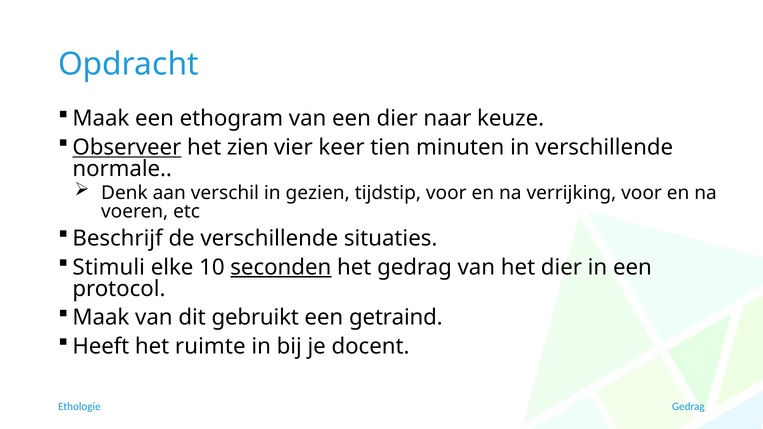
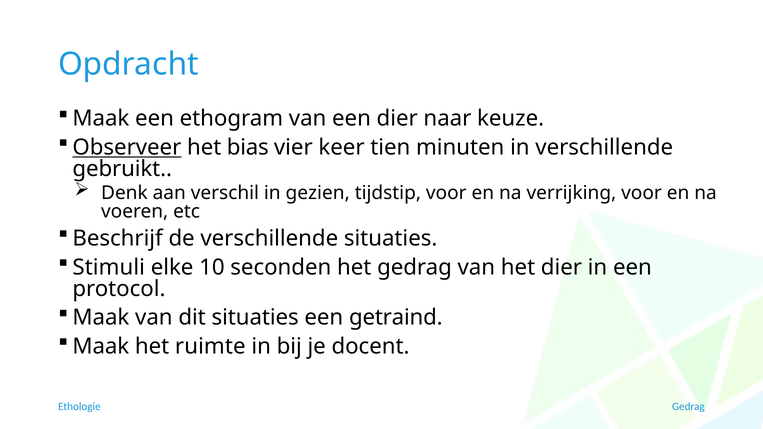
zien: zien -> bias (248, 147)
normale: normale -> gebruikt (122, 169)
seconden underline: present -> none (281, 267)
dit gebruikt: gebruikt -> situaties (255, 318)
Heeft: Heeft -> Maak (101, 347)
